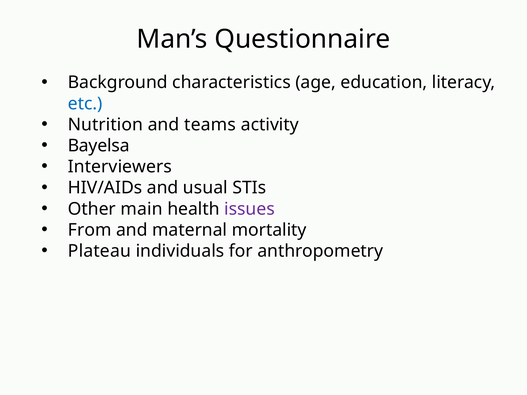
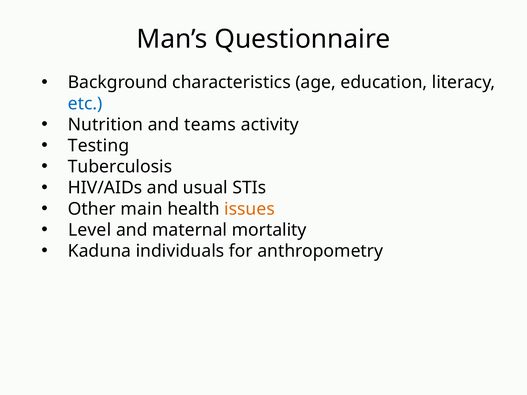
Bayelsa: Bayelsa -> Testing (99, 146)
Interviewers: Interviewers -> Tuberculosis (120, 167)
issues colour: purple -> orange (250, 209)
From: From -> Level (90, 230)
Plateau: Plateau -> Kaduna (99, 251)
